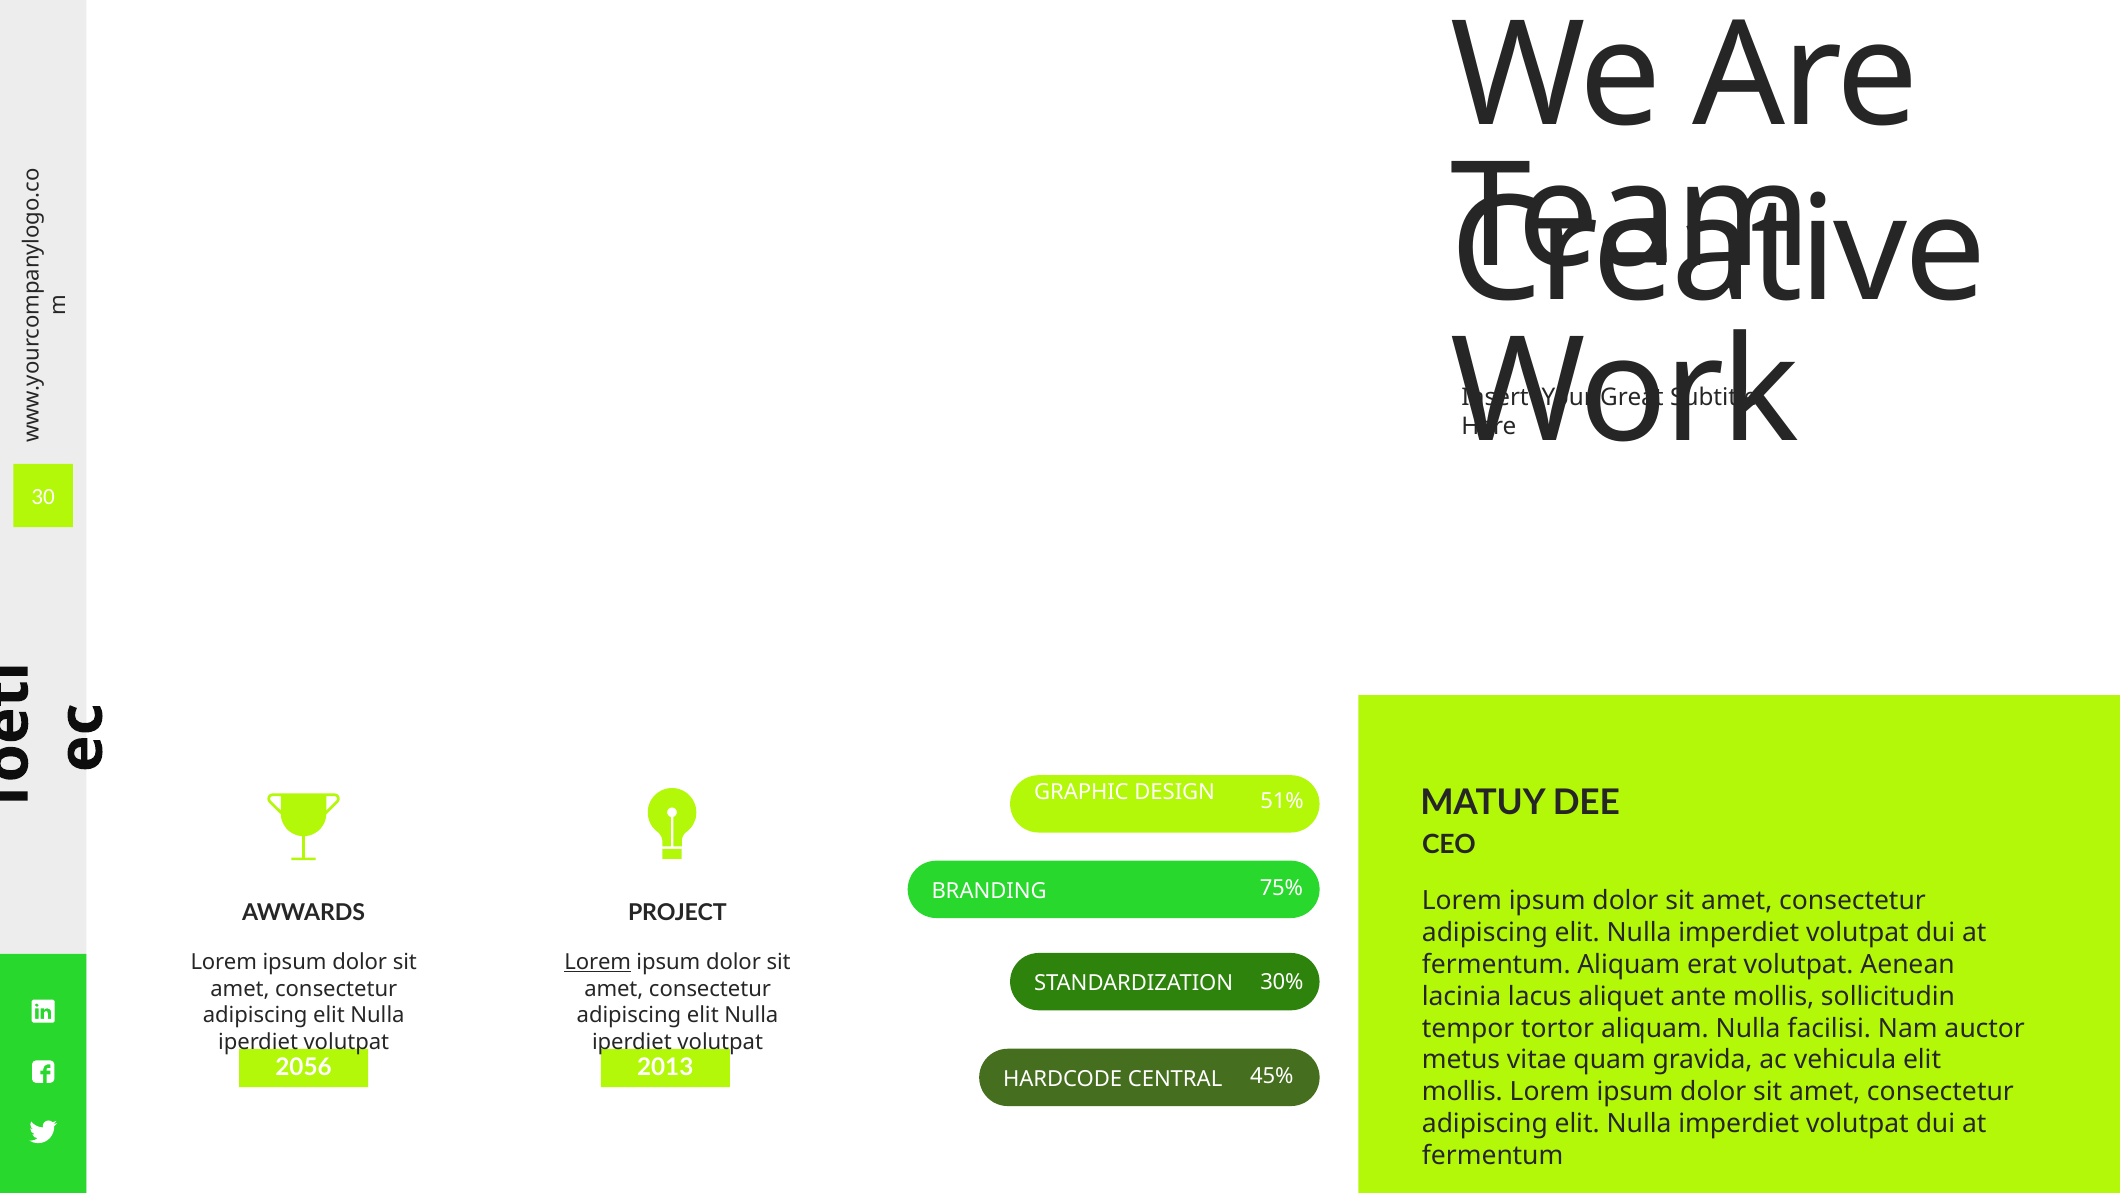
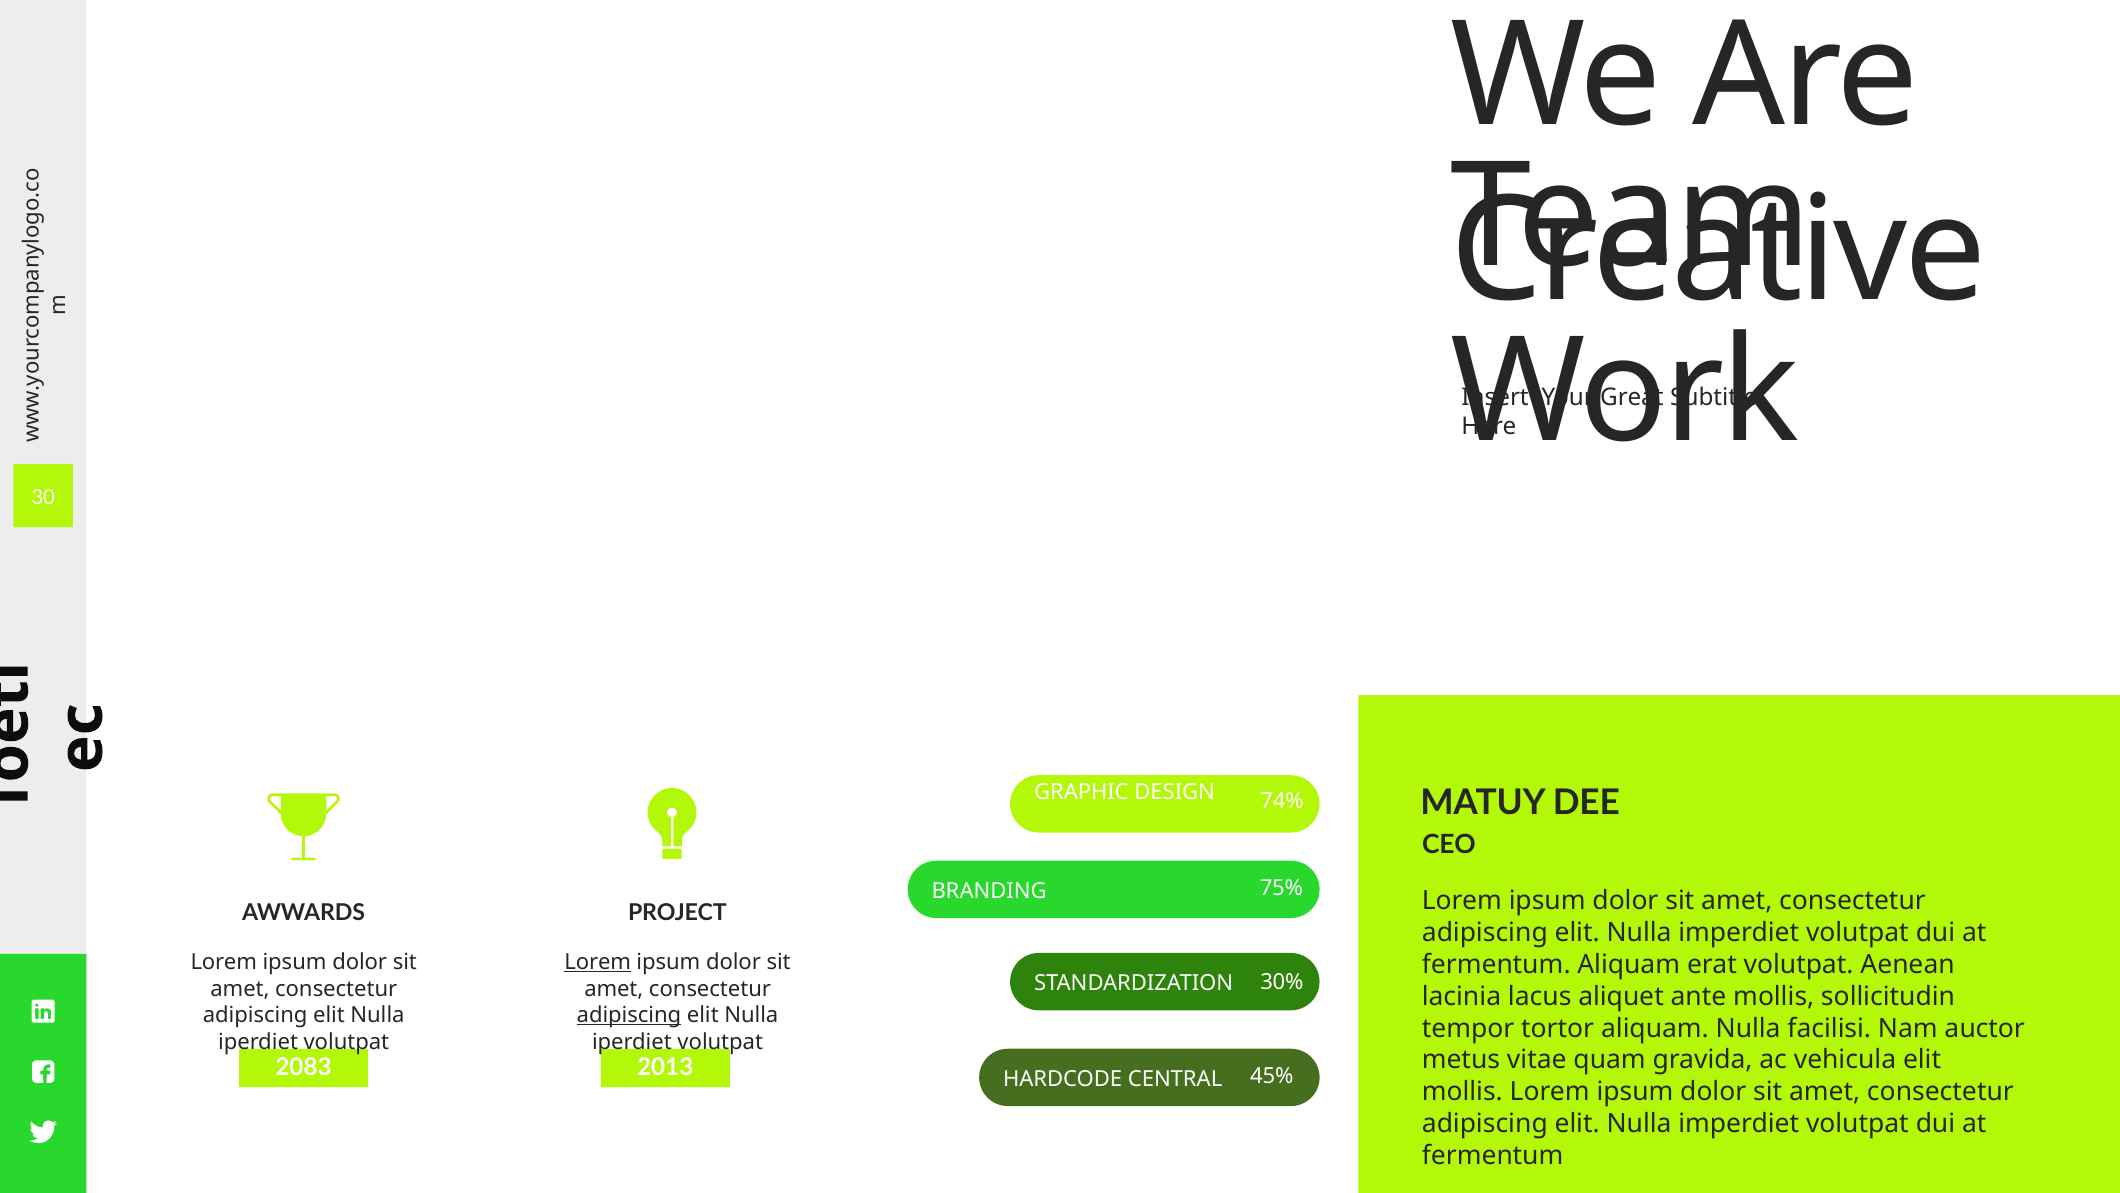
51%: 51% -> 74% (1282, 801)
adipiscing underline: none -> present (629, 1015)
2056: 2056 -> 2083 (304, 1067)
